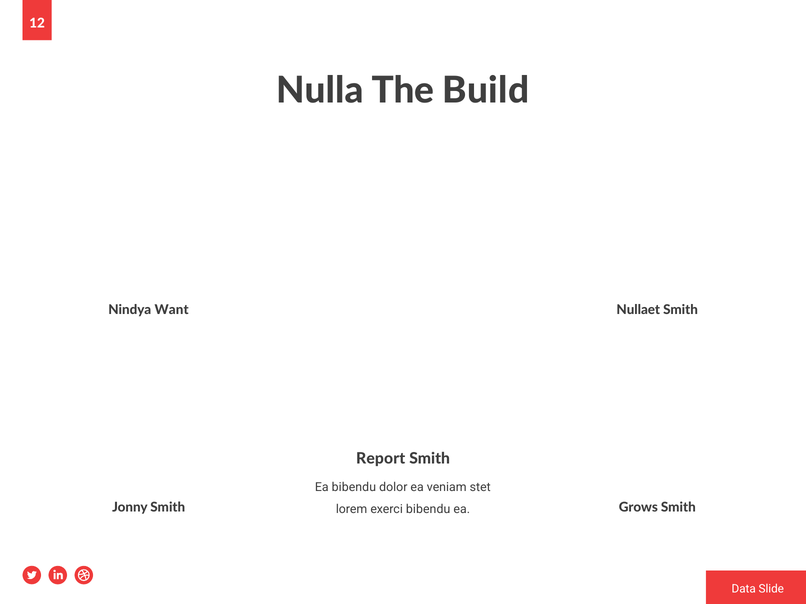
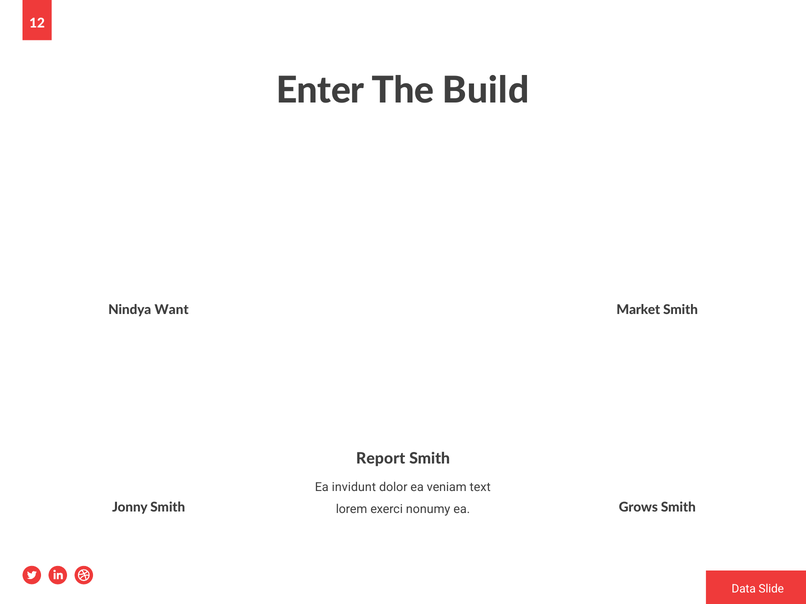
Nulla: Nulla -> Enter (320, 91)
Nullaet: Nullaet -> Market (638, 310)
Ea bibendu: bibendu -> invidunt (354, 487)
stet: stet -> text (480, 487)
exerci bibendu: bibendu -> nonumy (428, 510)
